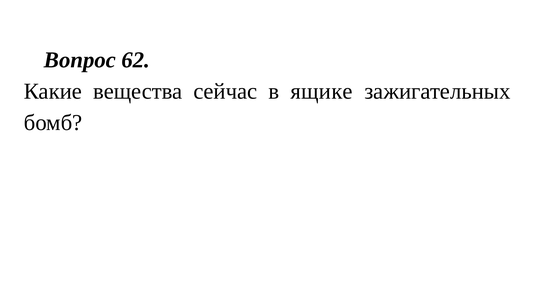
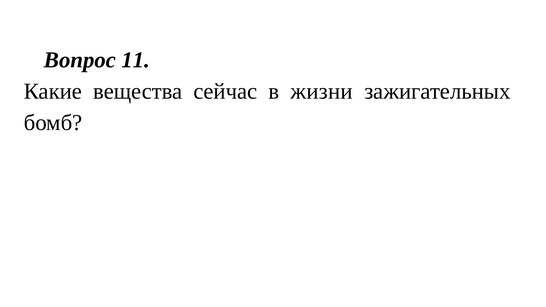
62: 62 -> 11 (136, 60)
ящике: ящике -> жизни (322, 91)
